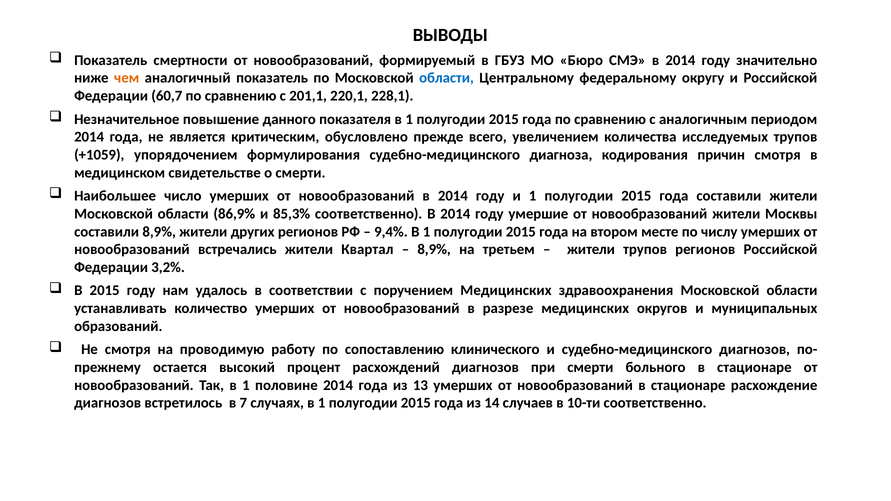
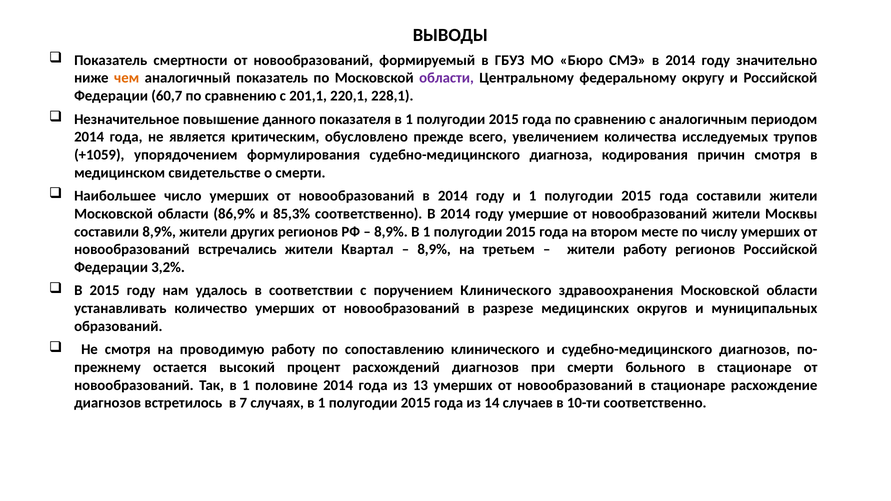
области colour: blue -> purple (446, 78)
9,4%: 9,4% -> 8,9% (391, 232)
жители трупов: трупов -> работу (645, 250)
поручением Медицинских: Медицинских -> Клинического (506, 291)
